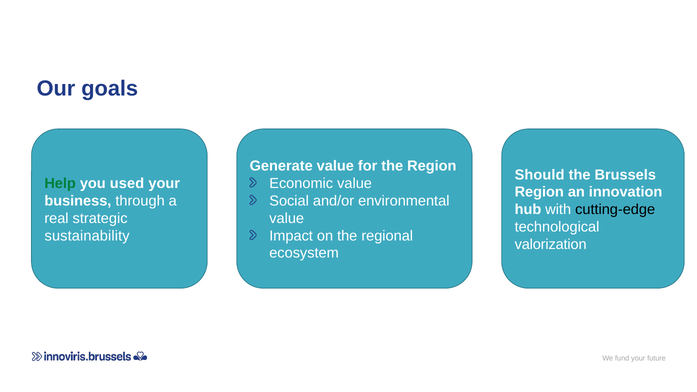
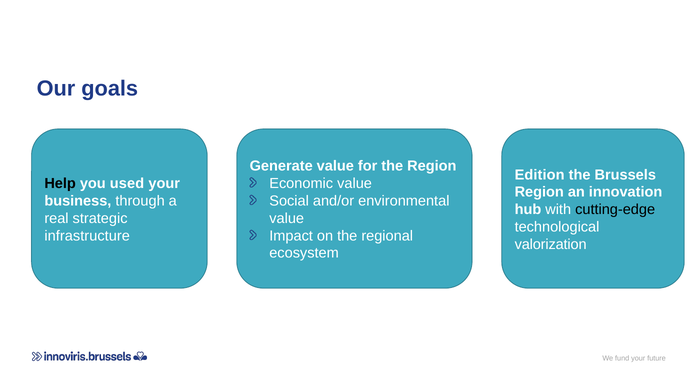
Should: Should -> Edition (540, 175)
Help colour: green -> black (60, 183)
sustainability: sustainability -> infrastructure (87, 236)
